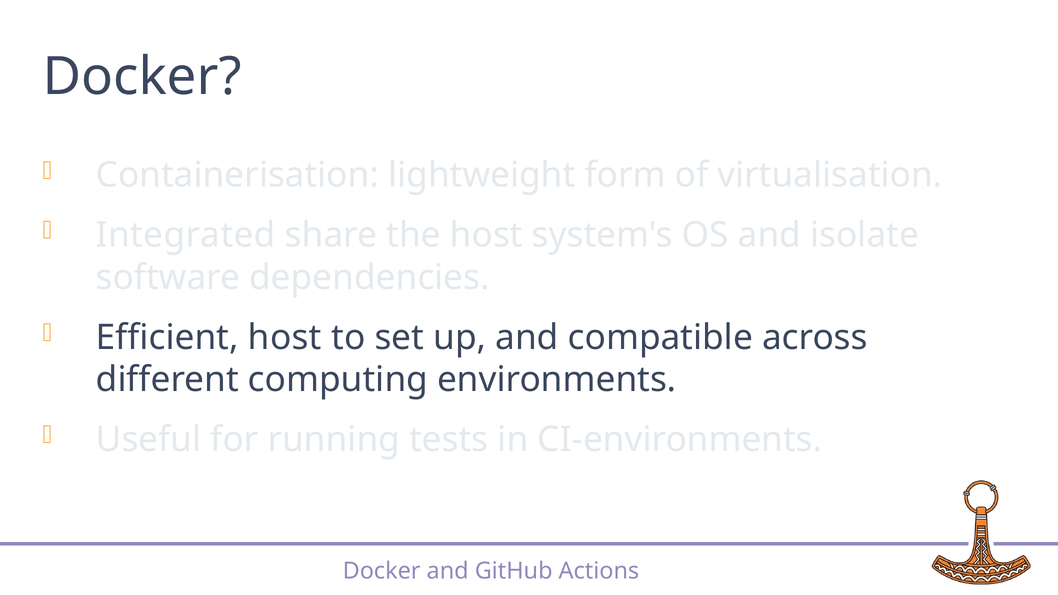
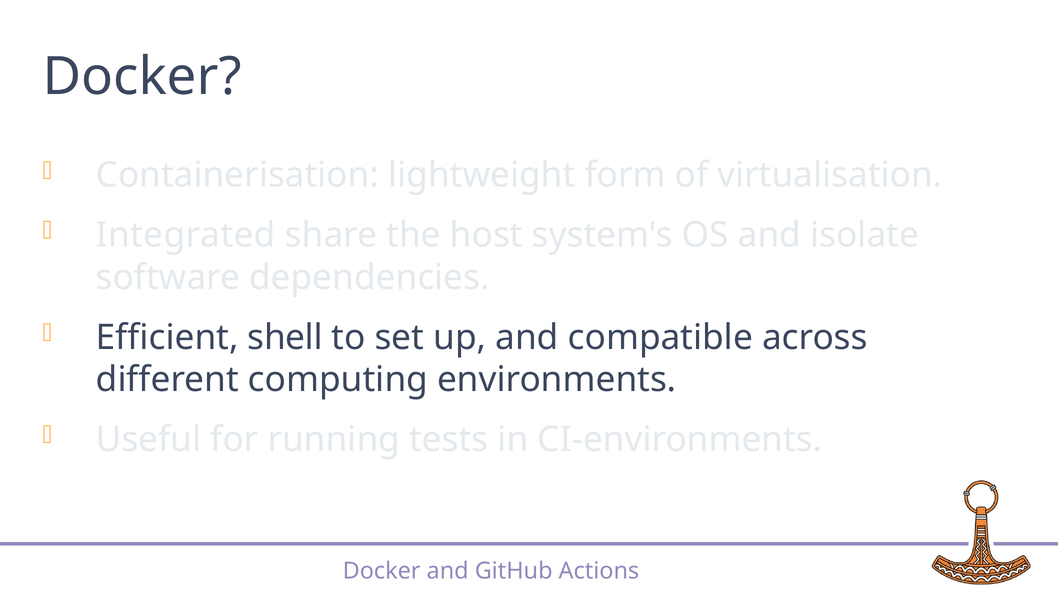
Efficient host: host -> shell (285, 337)
